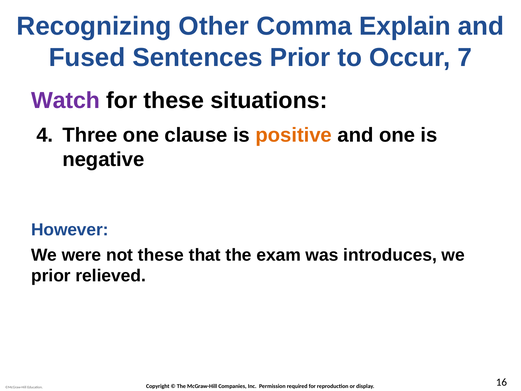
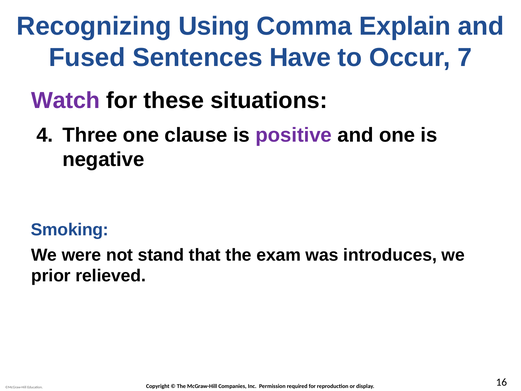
Other: Other -> Using (214, 26)
Sentences Prior: Prior -> Have (300, 57)
positive colour: orange -> purple (294, 135)
However: However -> Smoking (70, 230)
not these: these -> stand (161, 255)
